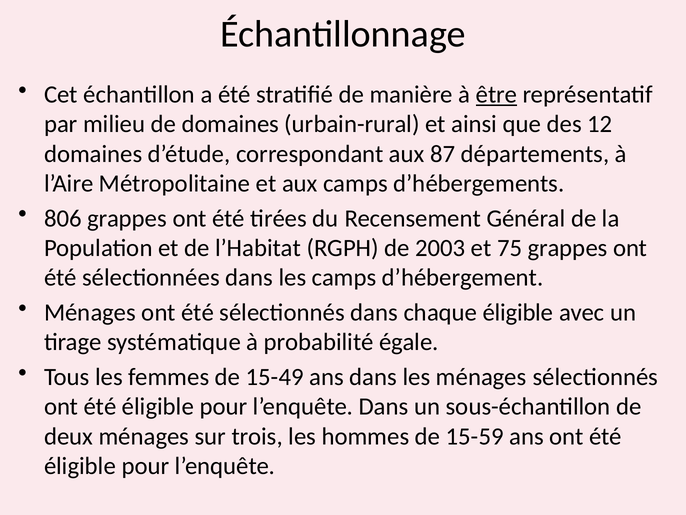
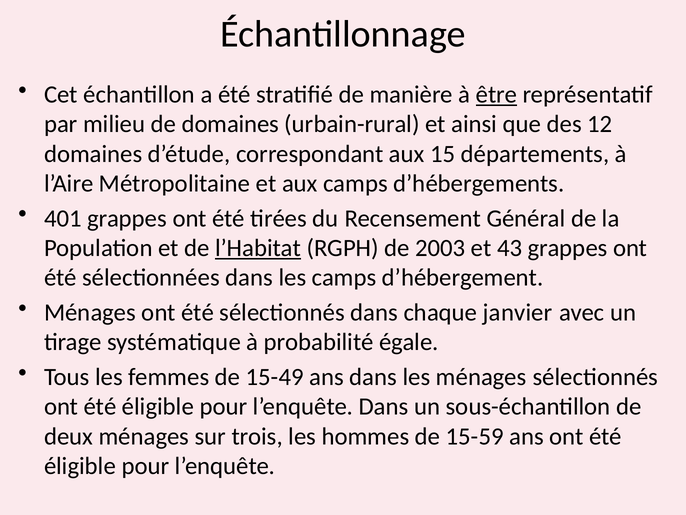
87: 87 -> 15 (443, 154)
806: 806 -> 401 (63, 218)
l’Habitat underline: none -> present (258, 248)
75: 75 -> 43 (510, 248)
chaque éligible: éligible -> janvier (518, 312)
